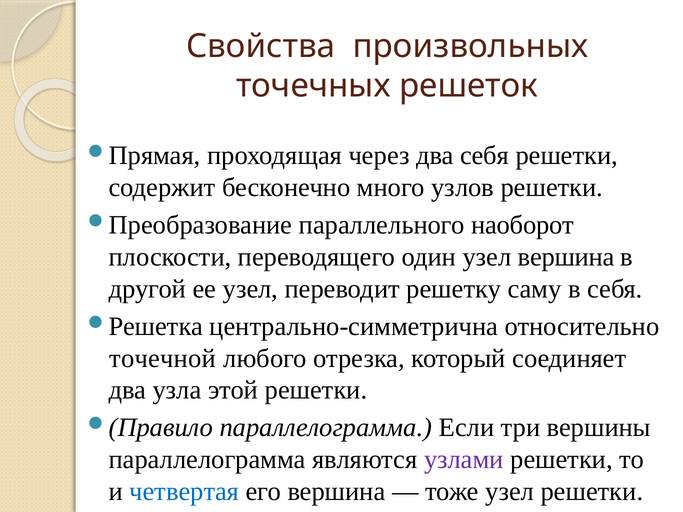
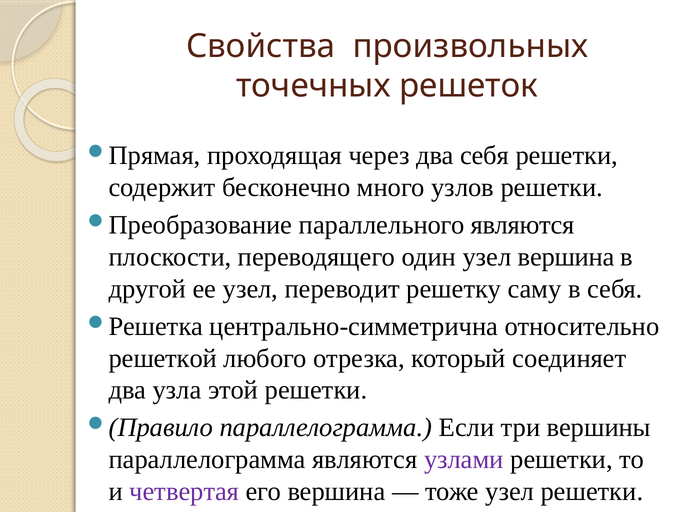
параллельного наоборот: наоборот -> являются (523, 225)
точечной: точечной -> решеткой (163, 358)
четвертая colour: blue -> purple (184, 492)
